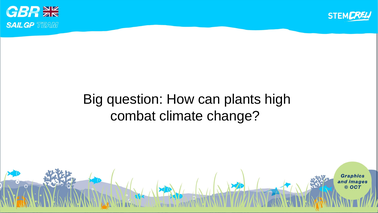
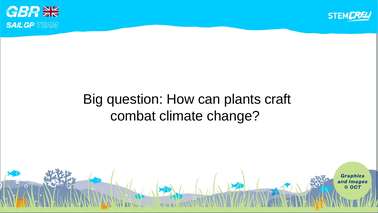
high: high -> craft (278, 99)
